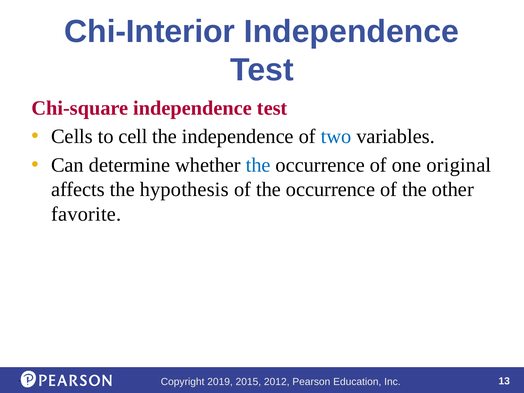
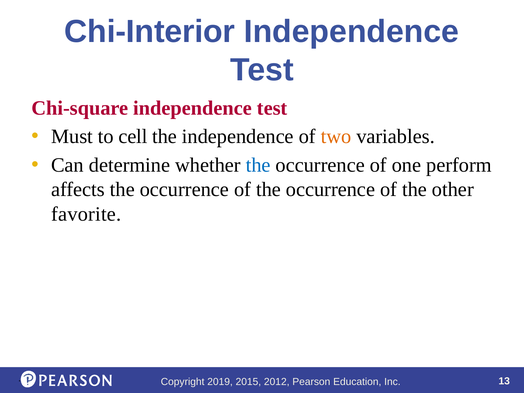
Cells: Cells -> Must (72, 137)
two colour: blue -> orange (336, 137)
original: original -> perform (459, 165)
affects the hypothesis: hypothesis -> occurrence (184, 190)
